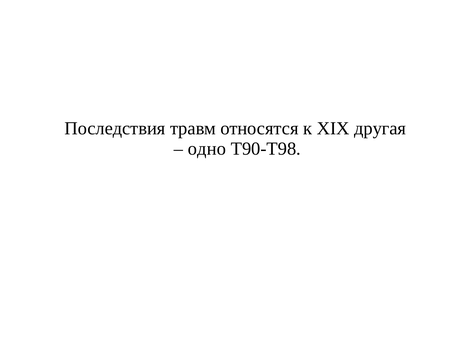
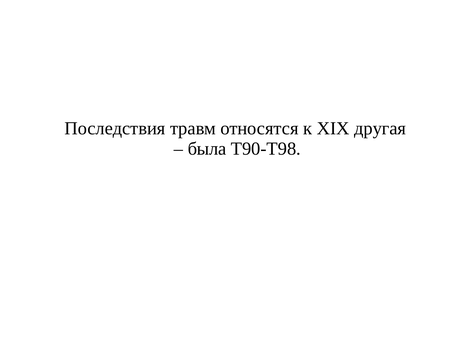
одно: одно -> была (207, 149)
